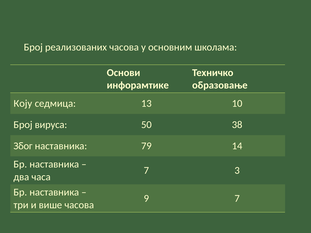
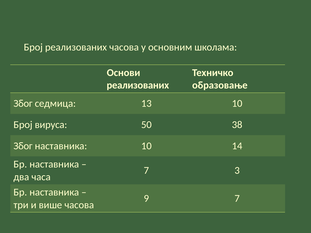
инфорамтике: инфорамтике -> реализованих (138, 85)
Коју: Коју -> Због (23, 104)
наставника 79: 79 -> 10 (146, 146)
